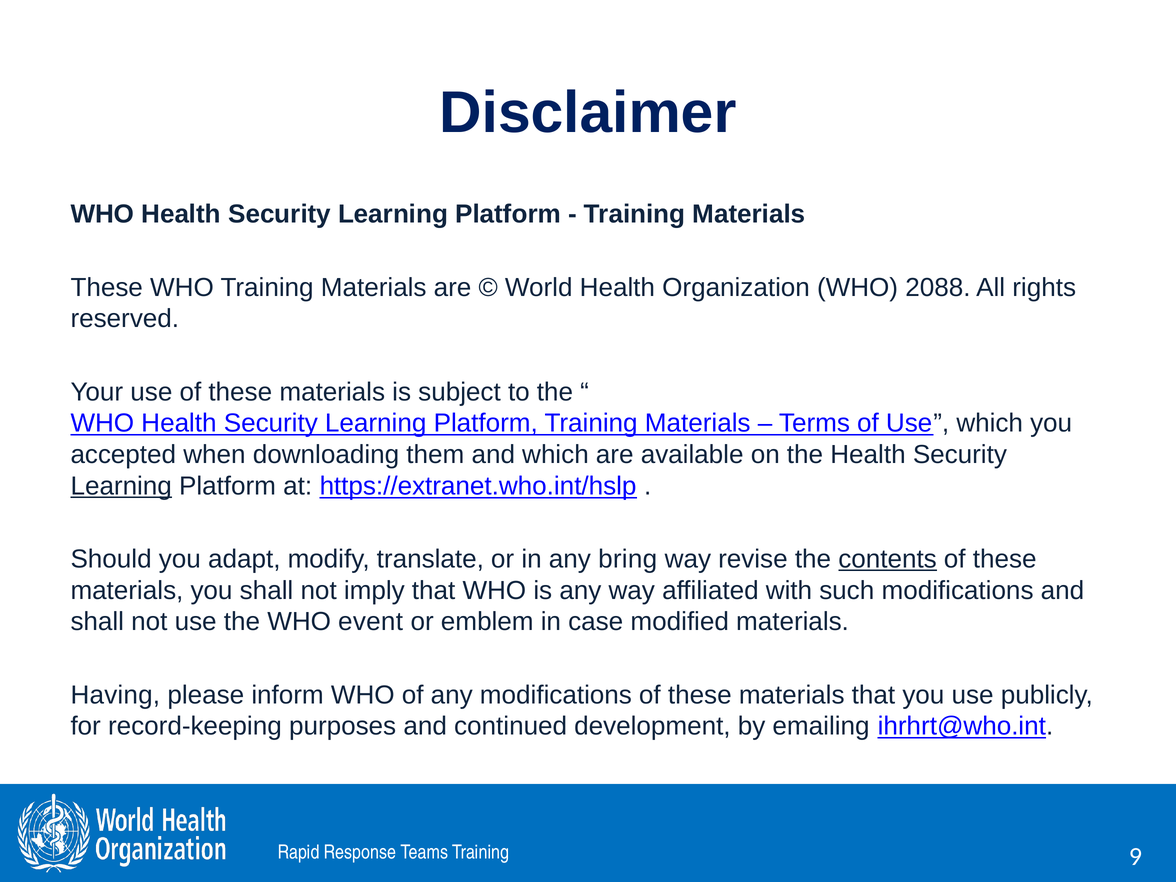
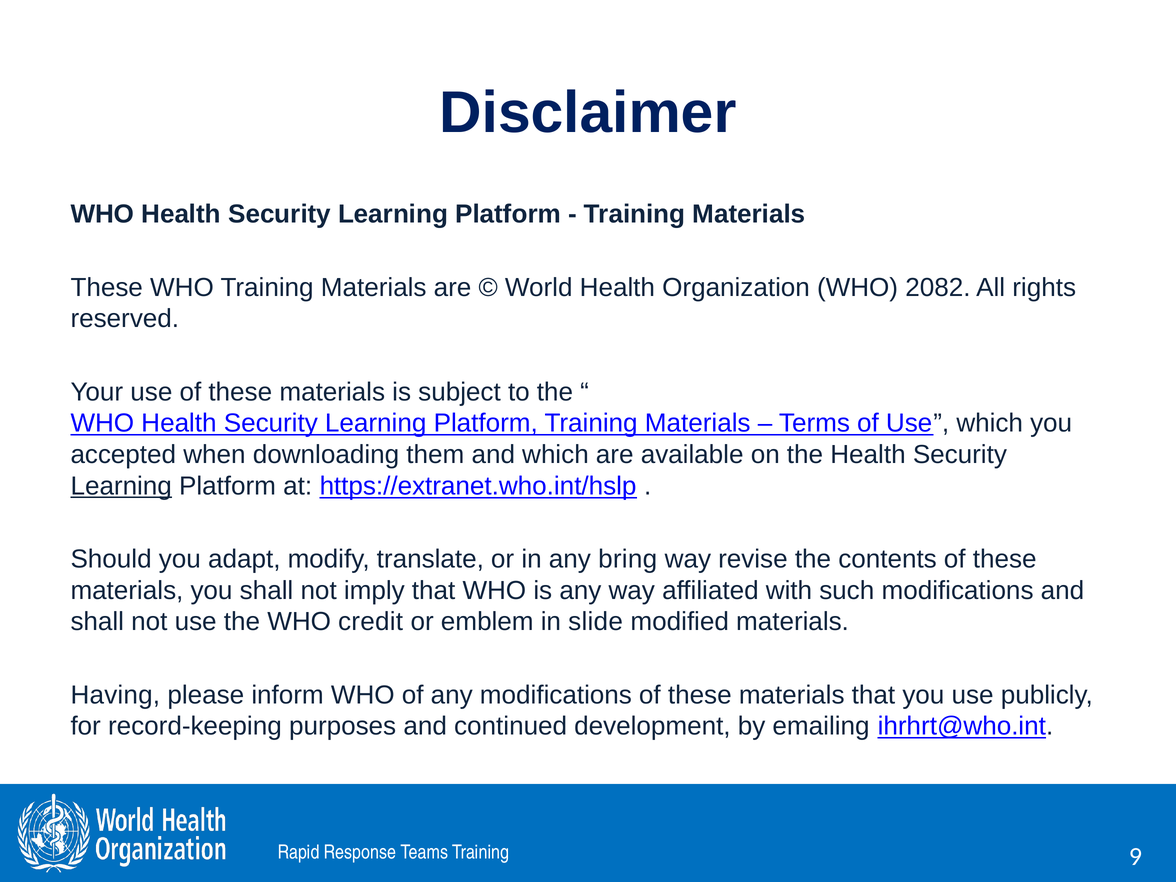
2088: 2088 -> 2082 (938, 287)
contents underline: present -> none (888, 559)
event: event -> credit (371, 622)
case: case -> slide (596, 622)
